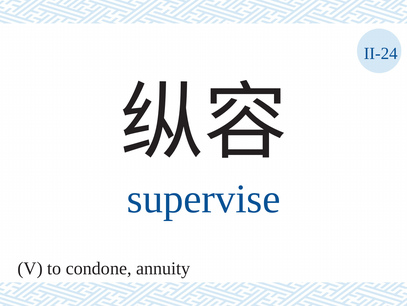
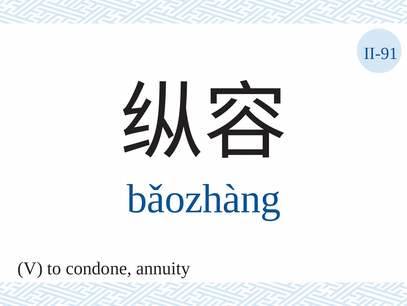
II-24: II-24 -> II-91 (381, 53)
supervise: supervise -> bǎozhàng (204, 199)
